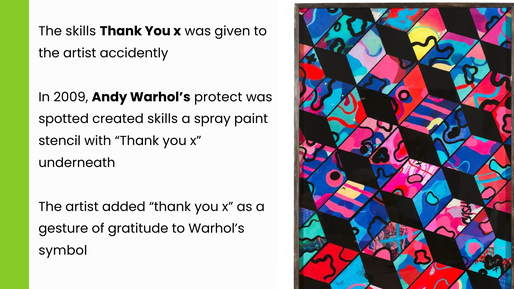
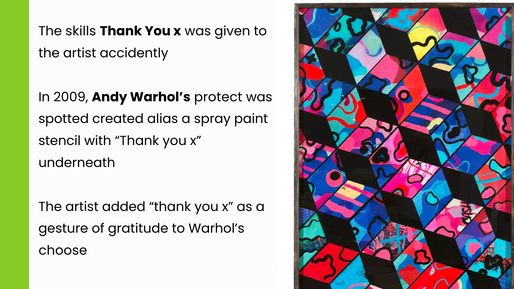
created skills: skills -> alias (163, 119)
symbol: symbol -> choose (63, 251)
